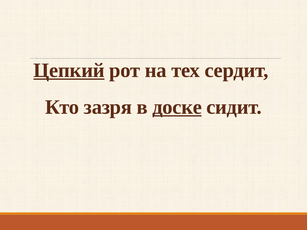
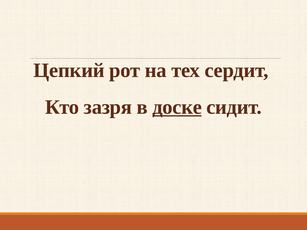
Цепкий underline: present -> none (69, 70)
